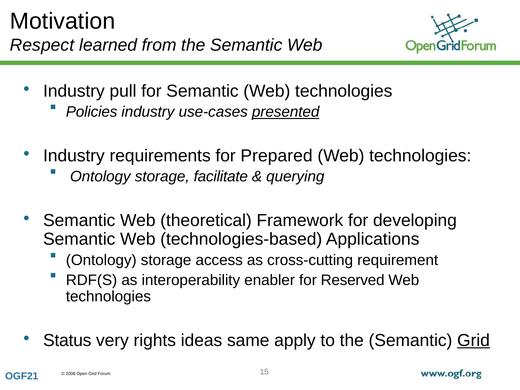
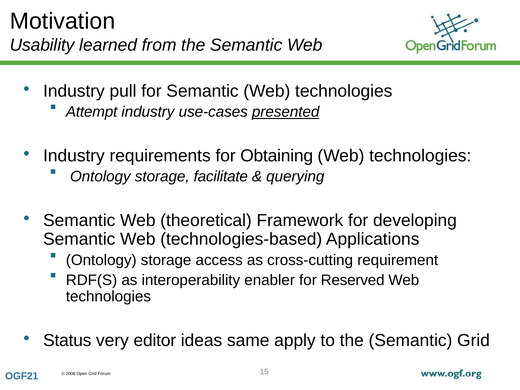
Respect: Respect -> Usability (42, 45)
Policies: Policies -> Attempt (92, 112)
Prepared: Prepared -> Obtaining (277, 156)
rights: rights -> editor (155, 340)
Grid underline: present -> none (473, 340)
